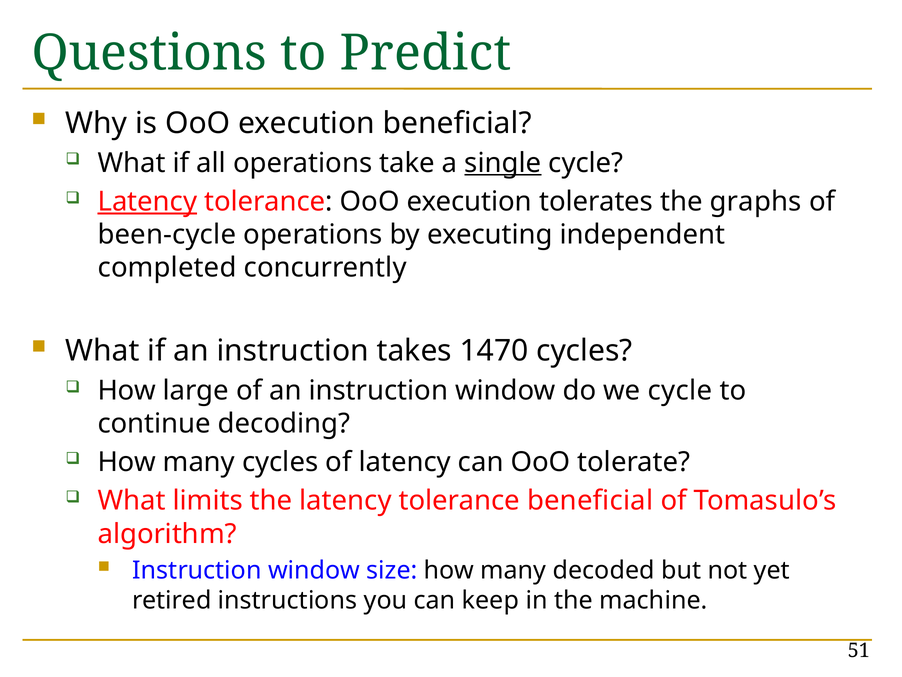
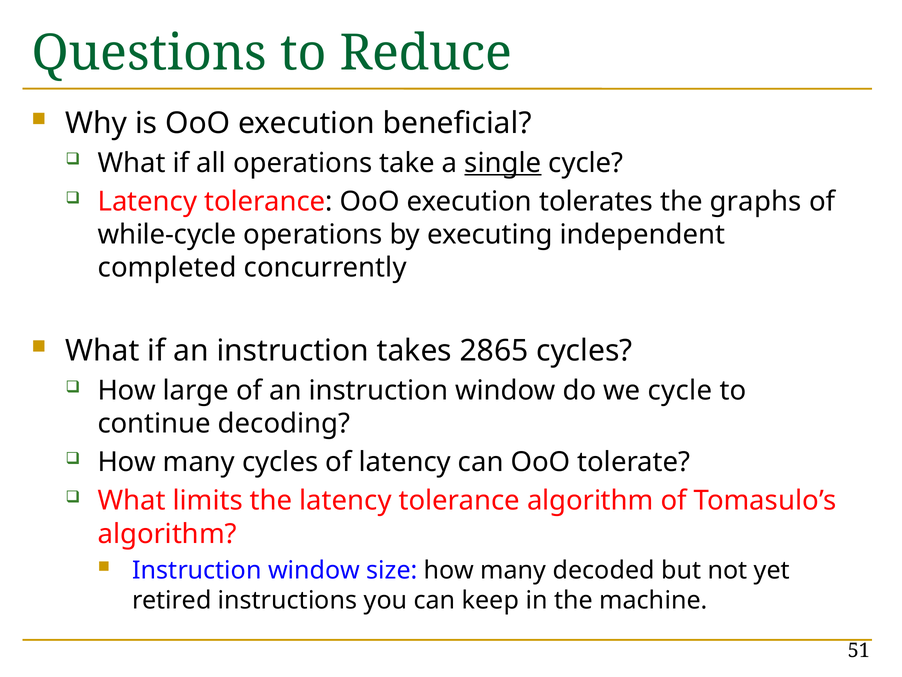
Predict: Predict -> Reduce (426, 53)
Latency underline: present -> none (147, 201)
been-cycle: been-cycle -> while-cycle (167, 235)
1470: 1470 -> 2865 (494, 350)
tolerance beneficial: beneficial -> algorithm (590, 501)
